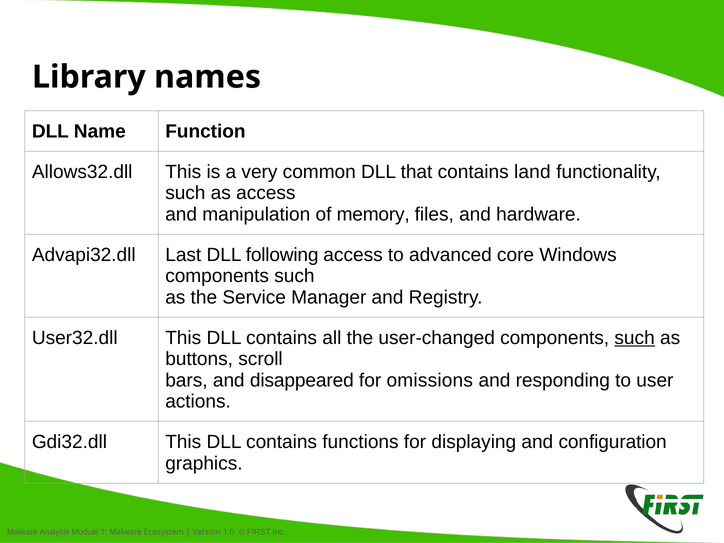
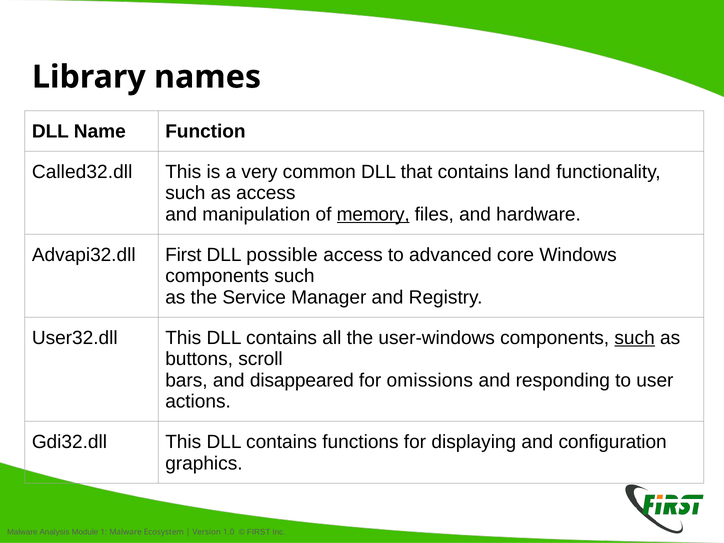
Allows32.dll: Allows32.dll -> Called32.dll (82, 172)
memory underline: none -> present (373, 214)
Advapi32.dll Last: Last -> First (183, 255)
following: following -> possible (282, 255)
user-changed: user-changed -> user-windows (437, 338)
